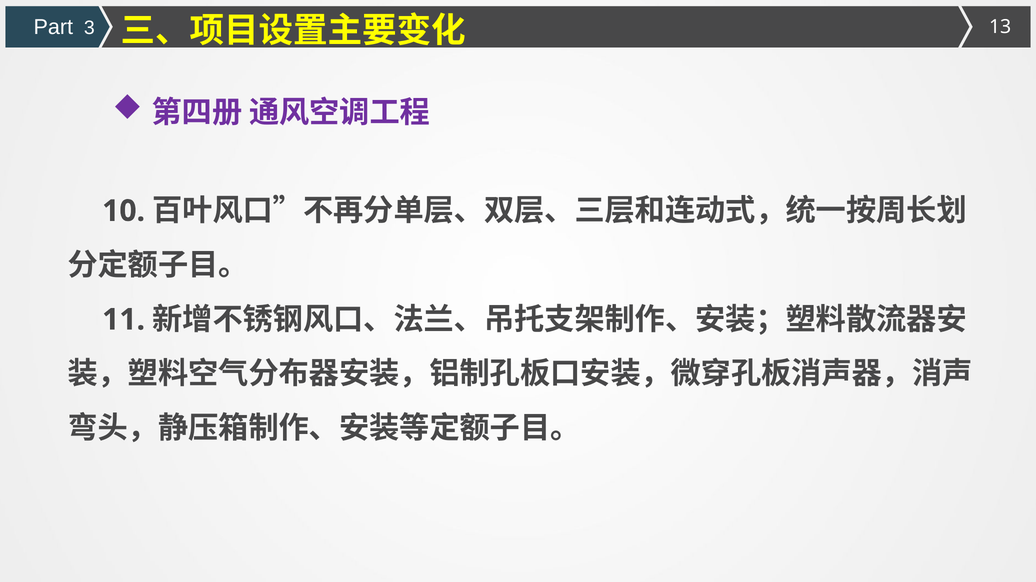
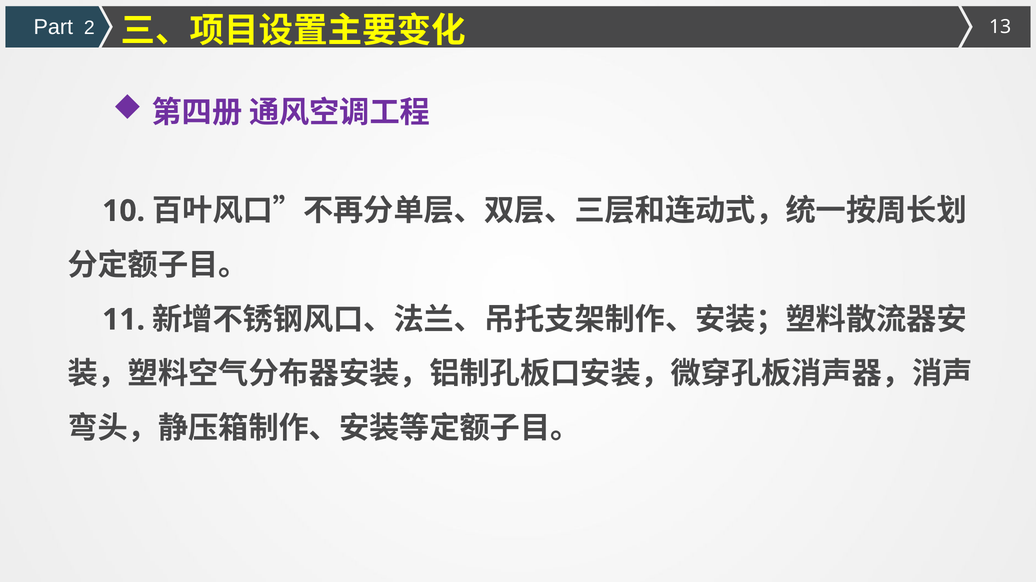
3: 3 -> 2 (89, 28)
